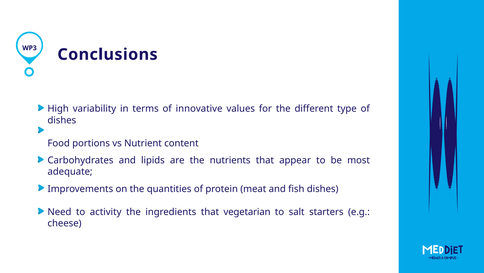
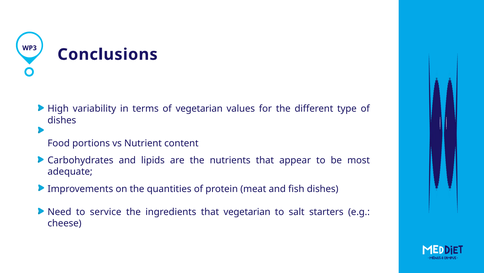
of innovative: innovative -> vegetarian (199, 109)
activity: activity -> service (106, 211)
